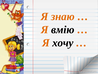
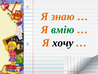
вмію colour: black -> green (63, 29)
